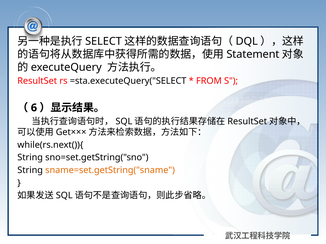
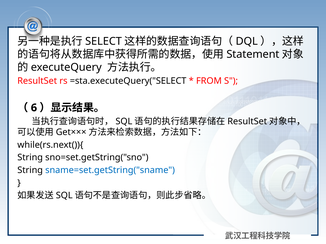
sname=set.getString("sname colour: orange -> blue (110, 171)
